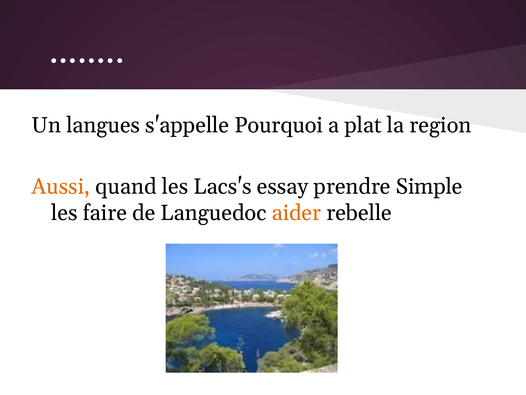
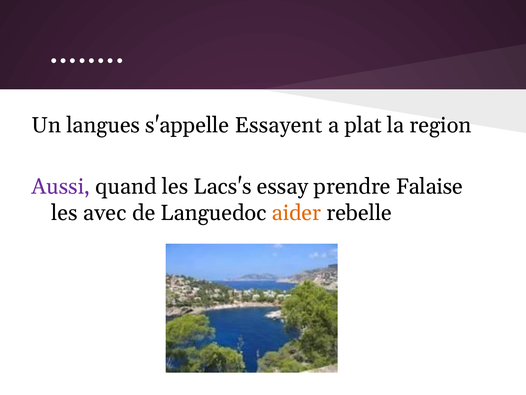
Pourquoi: Pourquoi -> Essayent (278, 125)
Aussi colour: orange -> purple (61, 187)
Simple: Simple -> Falaise (429, 187)
faire: faire -> avec (105, 213)
